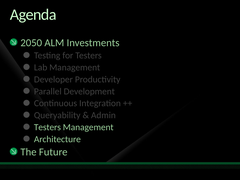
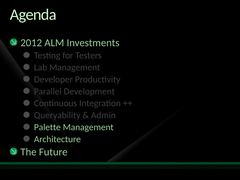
2050: 2050 -> 2012 (31, 43)
Testers: Testers -> Palette (47, 127)
